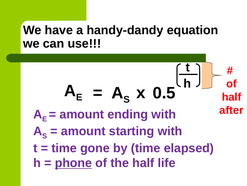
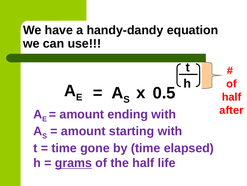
phone: phone -> grams (73, 162)
